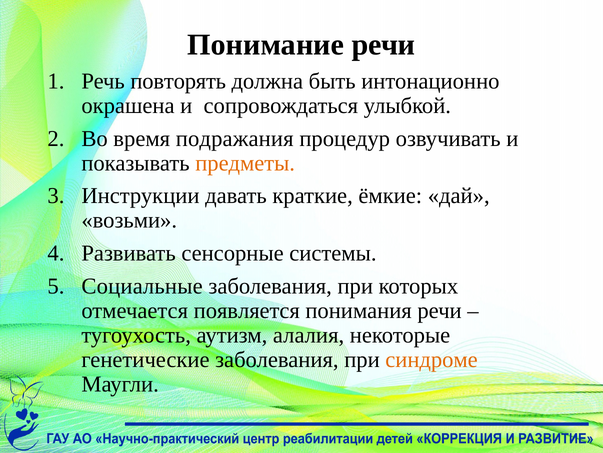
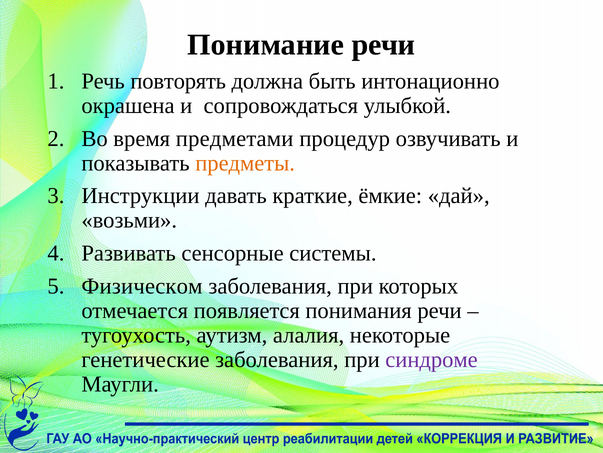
подражания: подражания -> предметами (235, 138)
Социальные: Социальные -> Физическом (142, 286)
синдроме colour: orange -> purple (432, 359)
